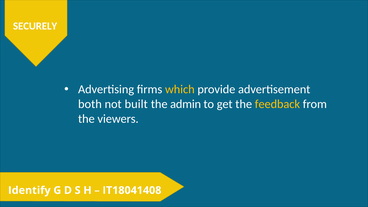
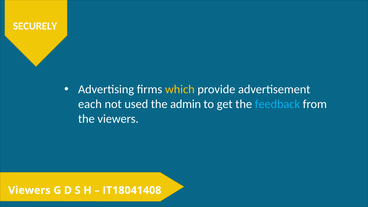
both: both -> each (90, 104)
built: built -> used (136, 104)
feedback colour: yellow -> light blue (277, 104)
Identify: Identify -> Viewers (29, 190)
